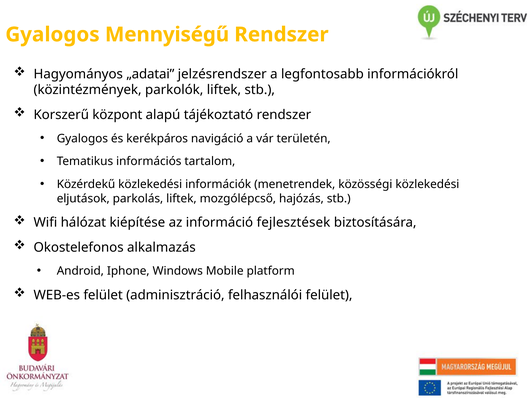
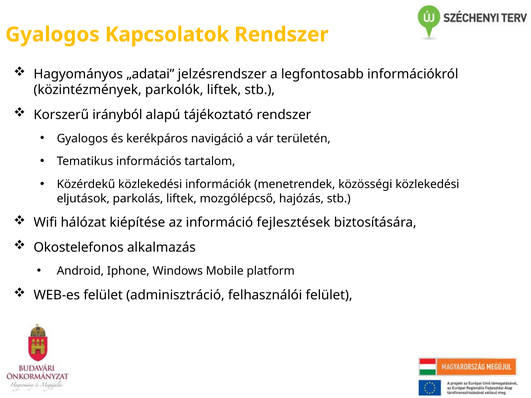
Mennyiségű: Mennyiségű -> Kapcsolatok (167, 35)
központ: központ -> irányból (117, 115)
